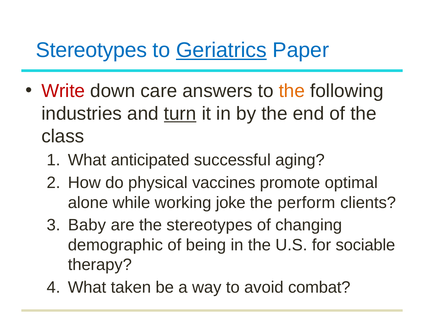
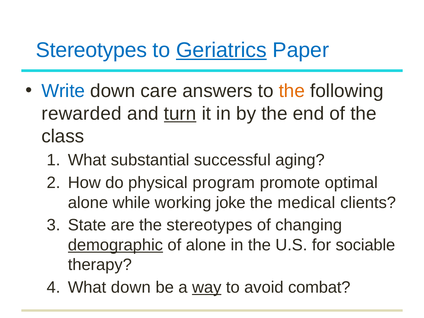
Write colour: red -> blue (63, 91)
industries: industries -> rewarded (82, 114)
anticipated: anticipated -> substantial (150, 160)
vaccines: vaccines -> program (224, 183)
perform: perform -> medical (306, 203)
Baby: Baby -> State (87, 225)
demographic underline: none -> present (115, 245)
of being: being -> alone (206, 245)
What taken: taken -> down (131, 287)
way underline: none -> present (207, 287)
